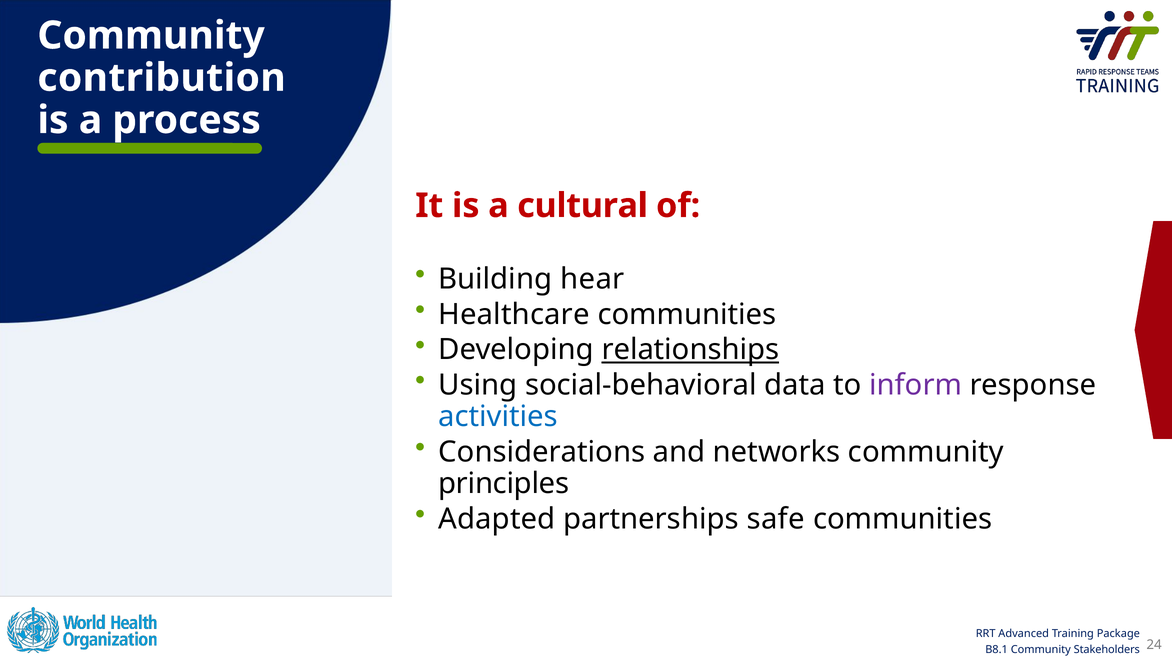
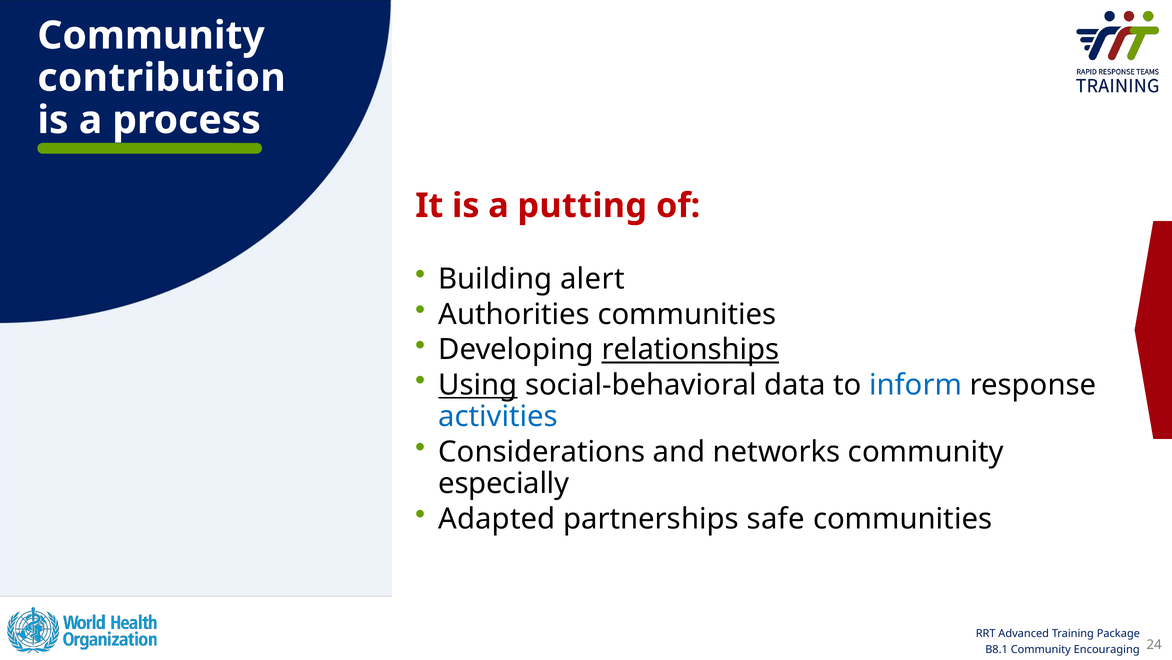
cultural: cultural -> putting (582, 205)
hear: hear -> alert (592, 279)
Healthcare: Healthcare -> Authorities (514, 314)
Using underline: none -> present (478, 385)
inform colour: purple -> blue (916, 385)
principles: principles -> especially (504, 483)
Stakeholders: Stakeholders -> Encouraging (1107, 649)
